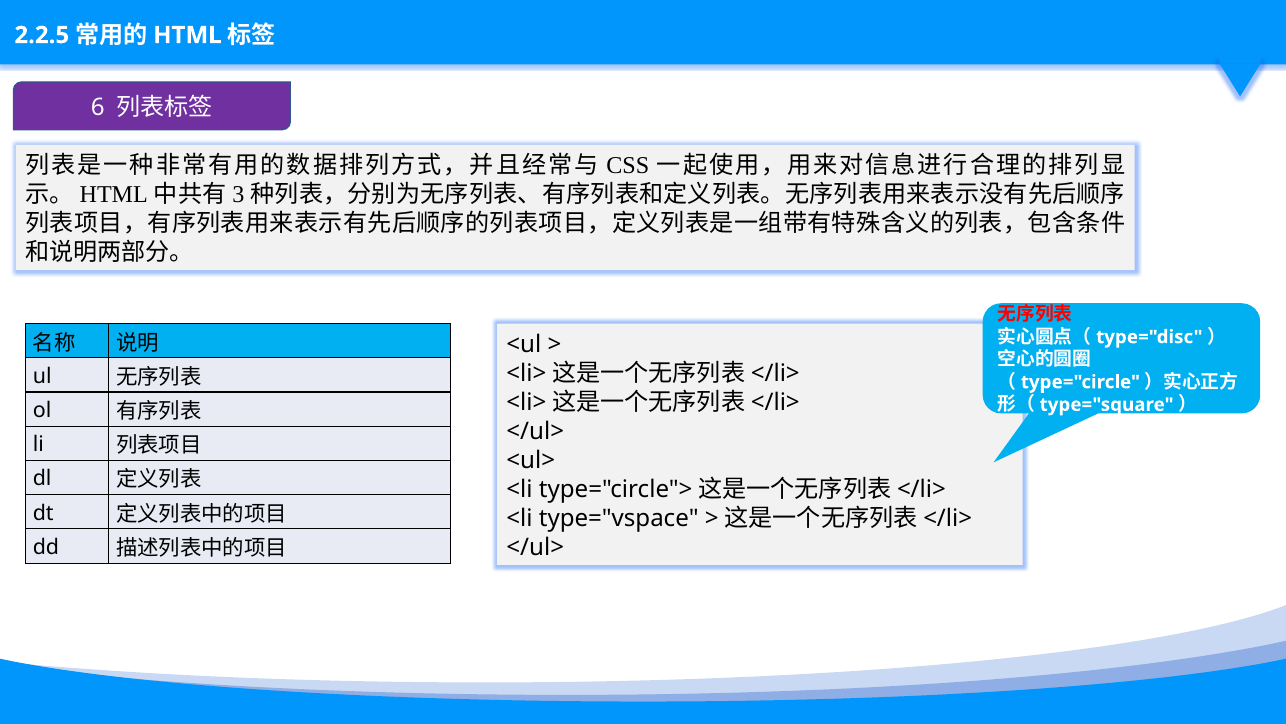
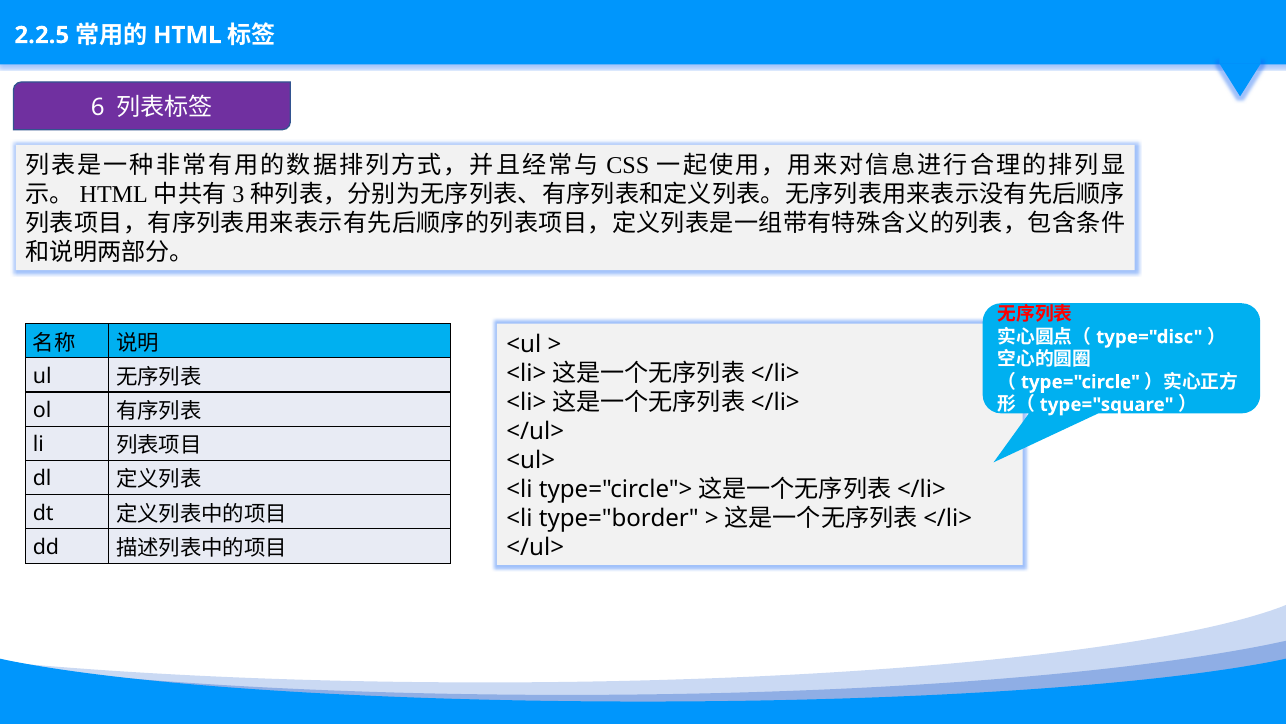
type="vspace: type="vspace -> type="border (619, 518)
